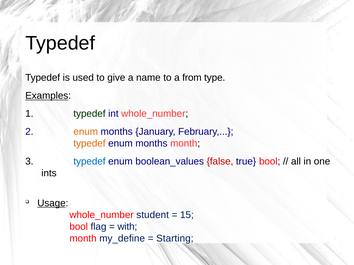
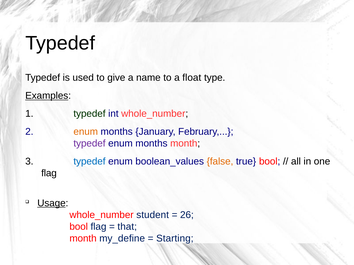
from: from -> float (192, 78)
typedef colour: orange -> purple (89, 144)
false colour: red -> orange (220, 162)
ints: ints -> flag (49, 174)
15: 15 -> 26 (187, 215)
with: with -> that (127, 227)
